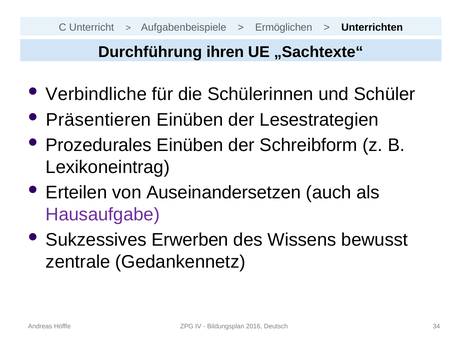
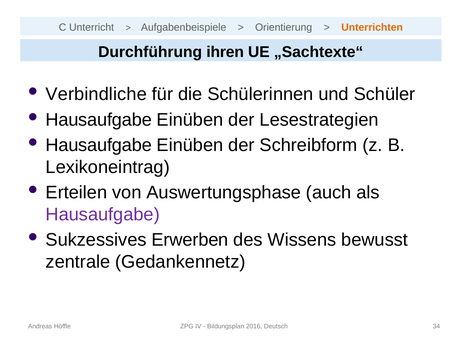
Ermöglichen: Ermöglichen -> Orientierung (284, 28)
Unterrichten colour: black -> orange (372, 28)
Präsentieren: Präsentieren -> Hausaufgabe (99, 120)
Prozedurales: Prozedurales -> Hausaufgabe (99, 145)
Auseinandersetzen: Auseinandersetzen -> Auswertungsphase (224, 193)
